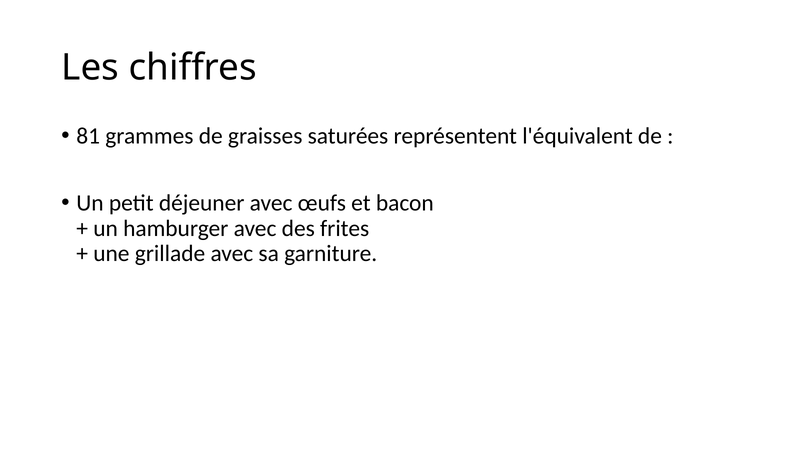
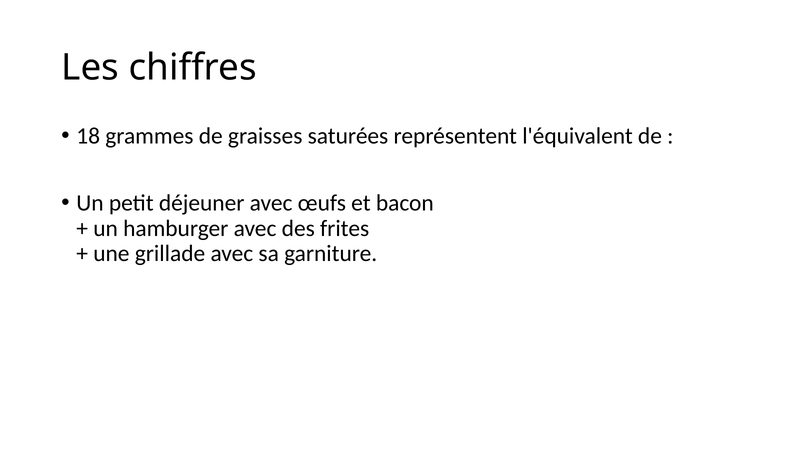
81: 81 -> 18 (88, 136)
